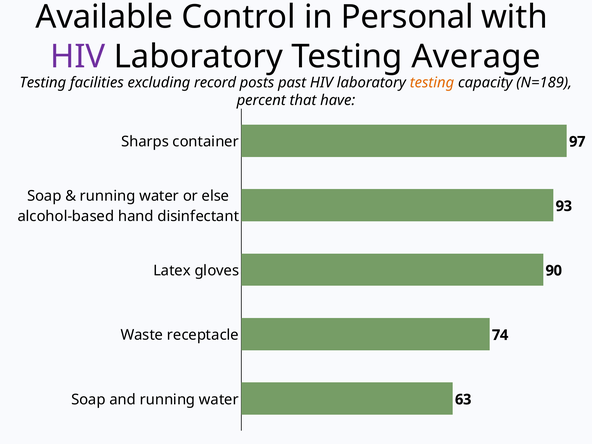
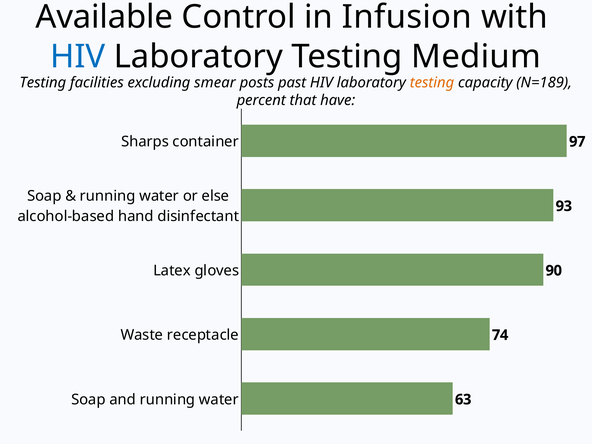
Personal: Personal -> Infusion (407, 17)
HIV colour: purple -> blue (78, 57)
Average: Average -> Medium (476, 57)
record: record -> smear (215, 83)
